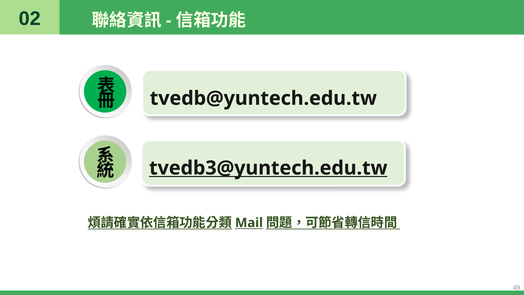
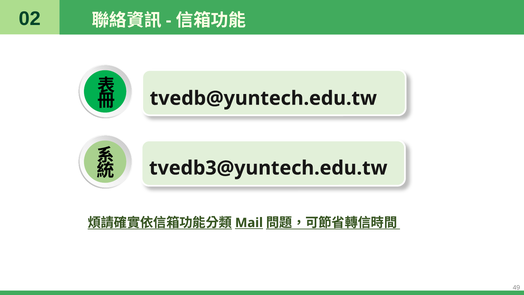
tvedb3@yuntech.edu.tw underline: present -> none (268, 168)
